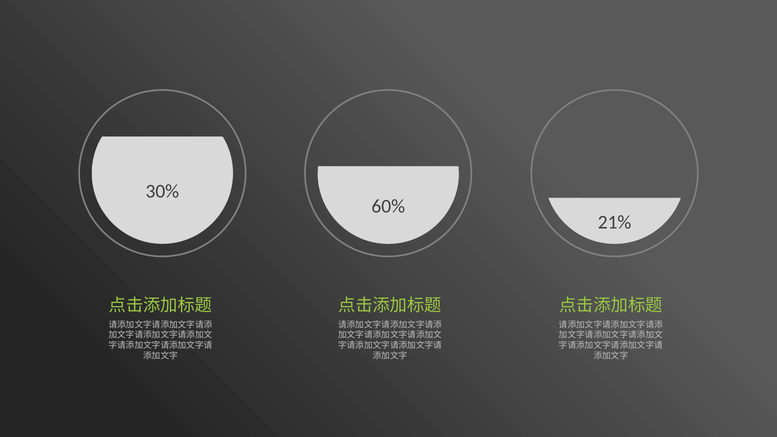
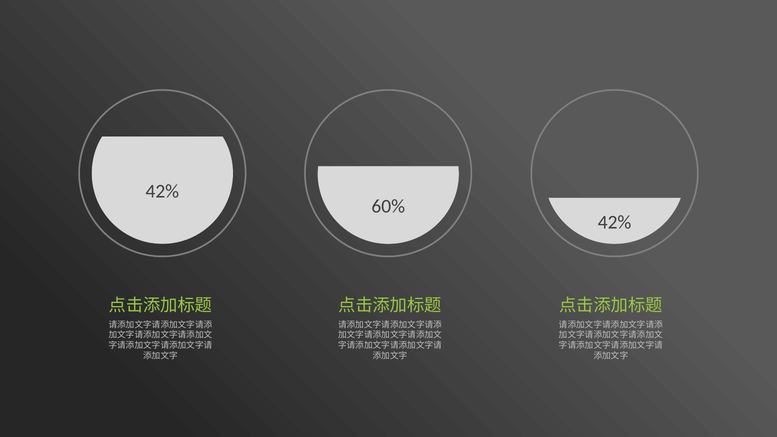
30%: 30% -> 42% (162, 192)
21%: 21% -> 42% (615, 222)
